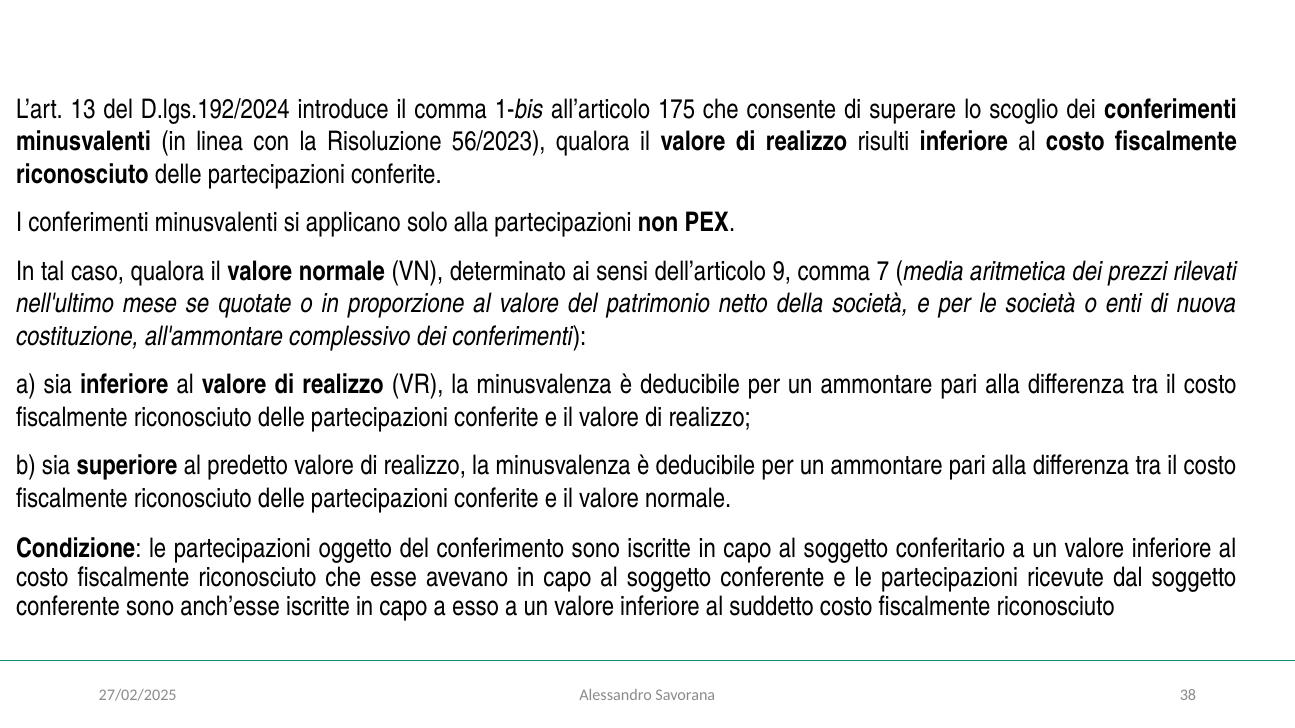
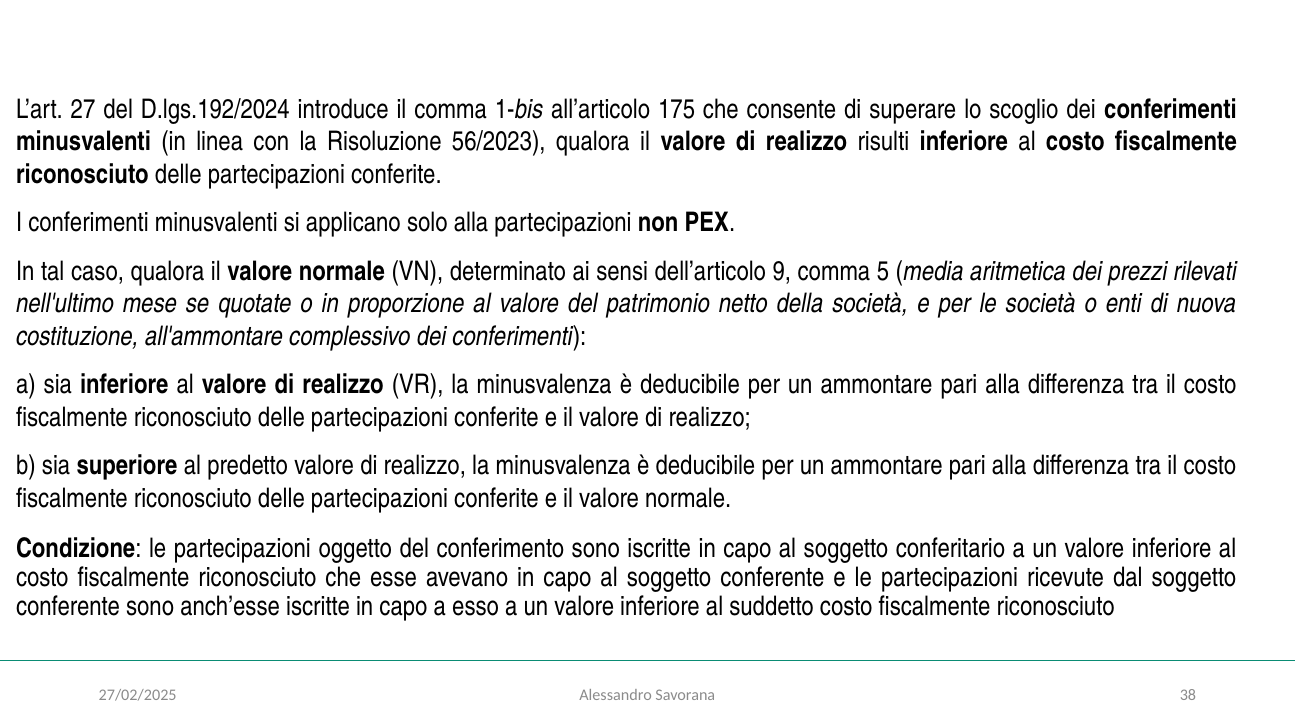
13: 13 -> 27 (83, 110)
7: 7 -> 5 (883, 272)
